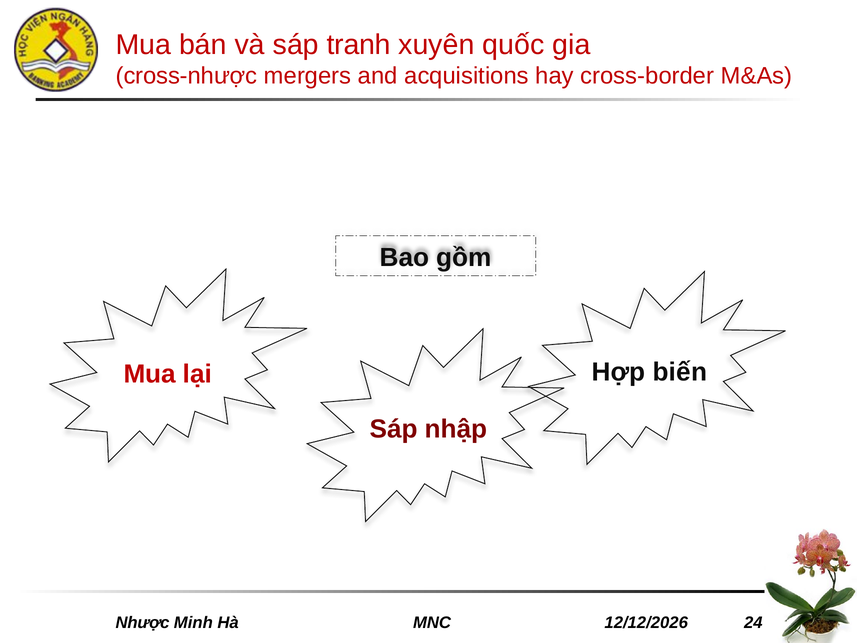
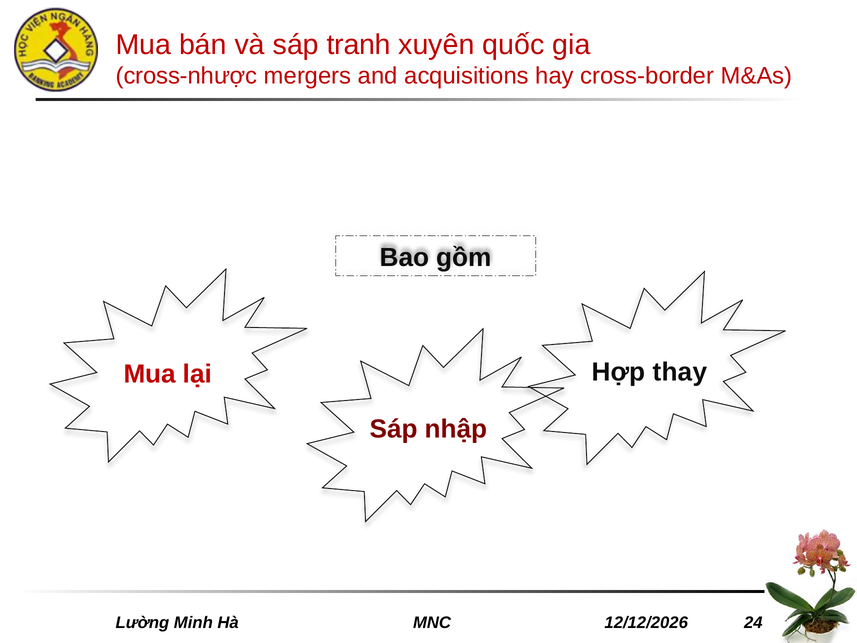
biến: biến -> thay (680, 372)
Nhược: Nhược -> Lường (142, 622)
